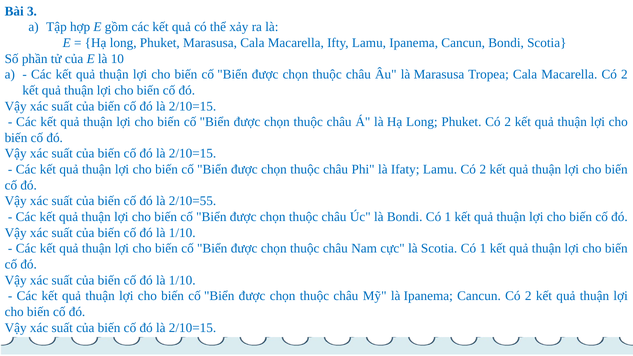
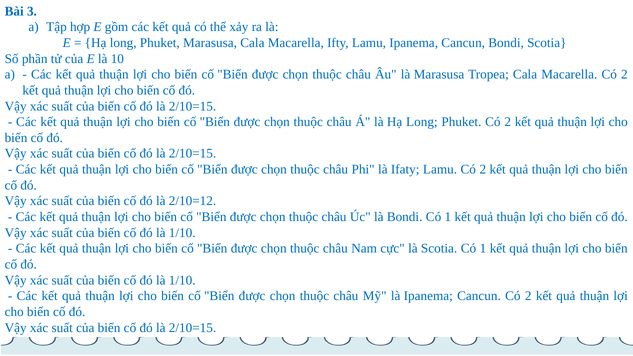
2/10=55: 2/10=55 -> 2/10=12 (193, 201)
